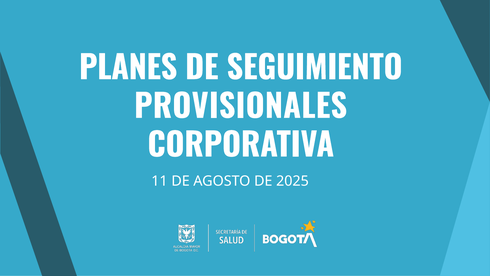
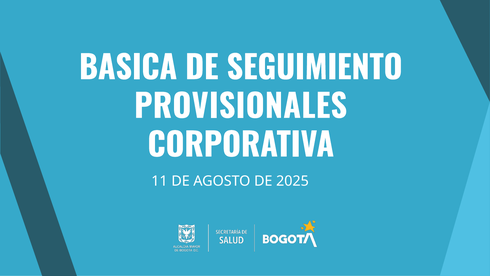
PLANES: PLANES -> BASICA (128, 68)
